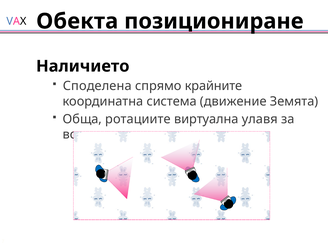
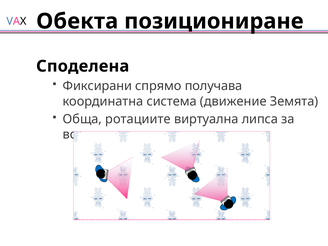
Наличието: Наличието -> Споделена (83, 66)
Споделена: Споделена -> Фиксирани (97, 86)
крайните: крайните -> получава (214, 86)
улавя: улавя -> липса (260, 119)
